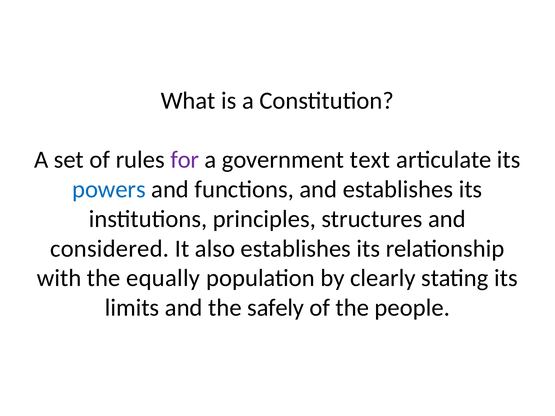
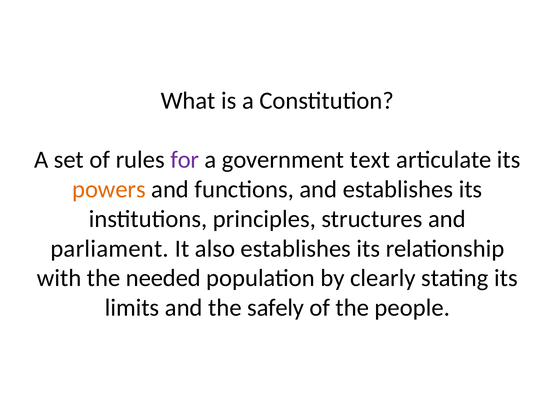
powers colour: blue -> orange (109, 189)
considered: considered -> parliament (110, 249)
equally: equally -> needed (163, 278)
